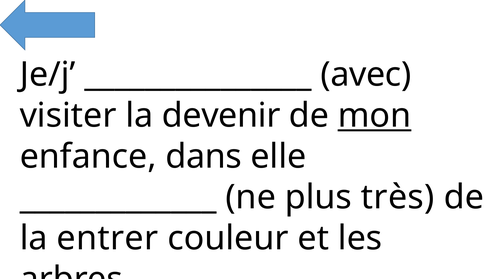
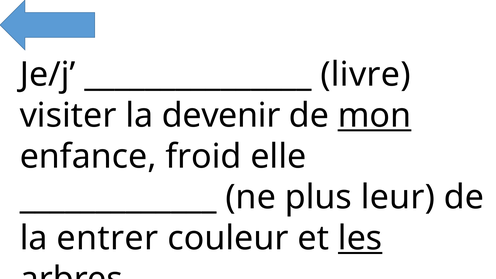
avec: avec -> livre (366, 75)
dans: dans -> froid (204, 156)
très: très -> leur (398, 197)
les underline: none -> present (360, 238)
